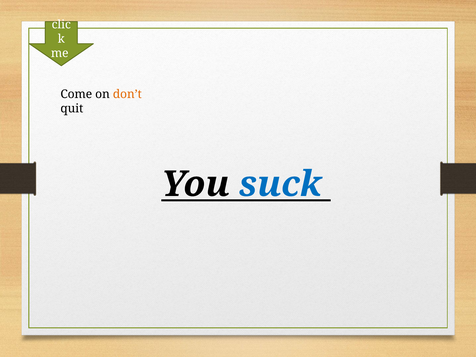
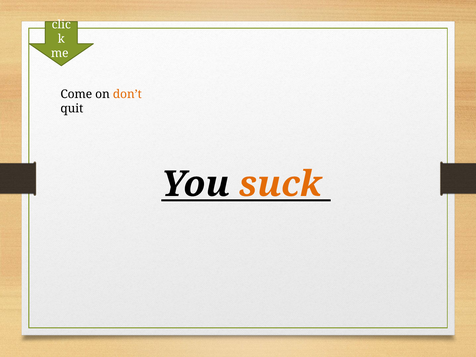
suck colour: blue -> orange (280, 184)
